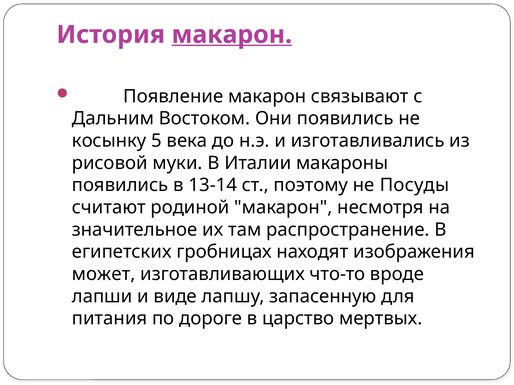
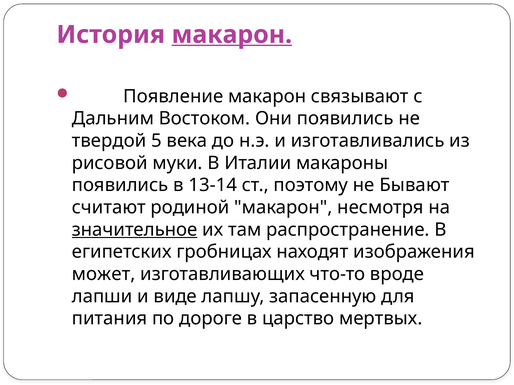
косынку: косынку -> твердой (109, 141)
Посуды: Посуды -> Бывают (414, 185)
значительное underline: none -> present (135, 230)
